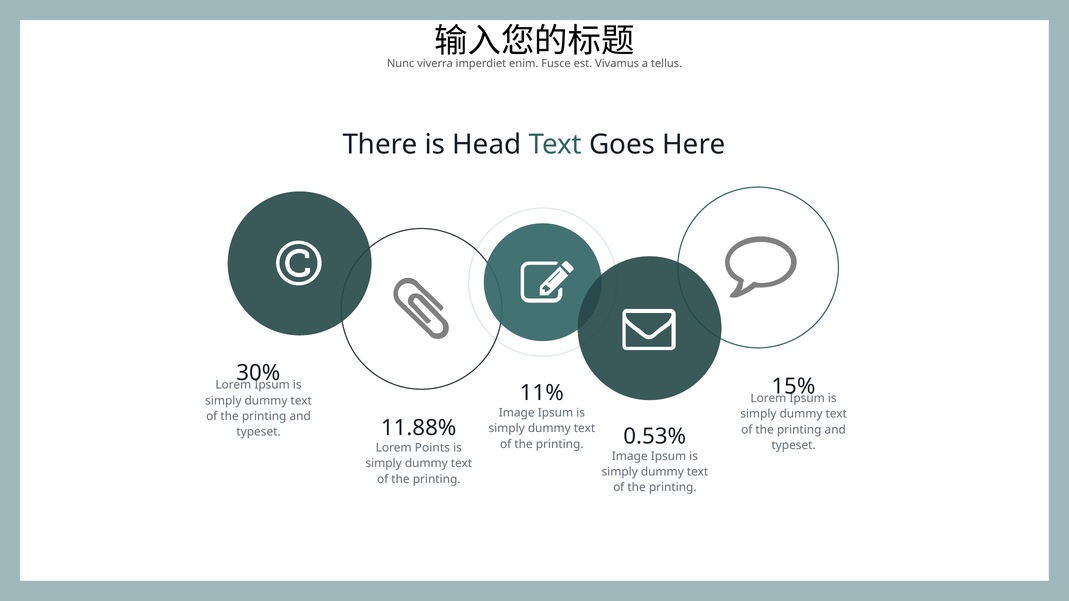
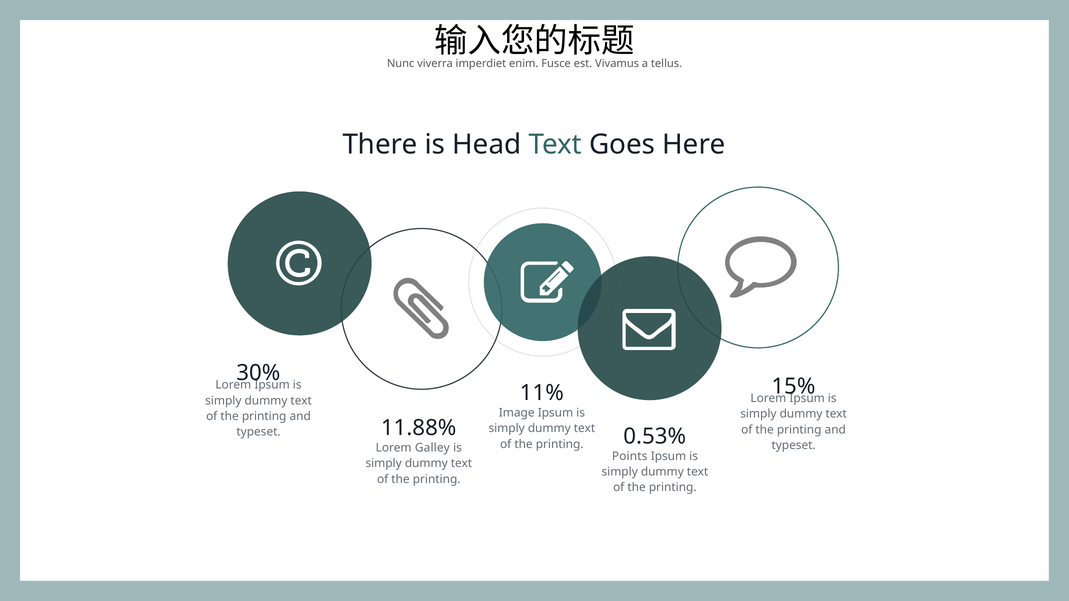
Points: Points -> Galley (432, 448)
Image: Image -> Points (630, 456)
